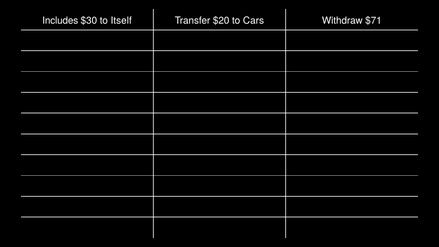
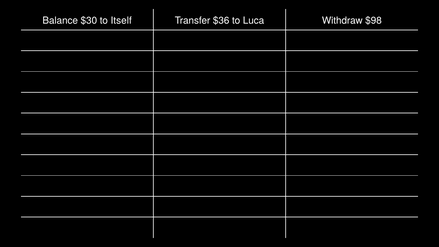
Includes: Includes -> Balance (60, 21)
$20: $20 -> $36 (221, 21)
Cars: Cars -> Luca (254, 21)
$71: $71 -> $98 (374, 21)
